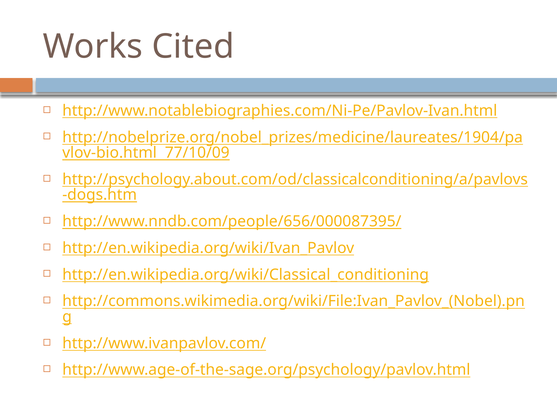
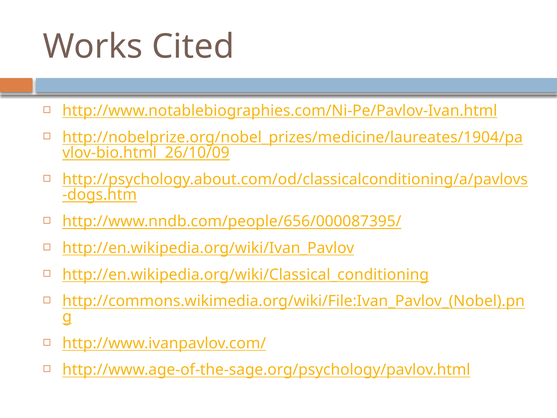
77/10/09: 77/10/09 -> 26/10/09 (197, 153)
